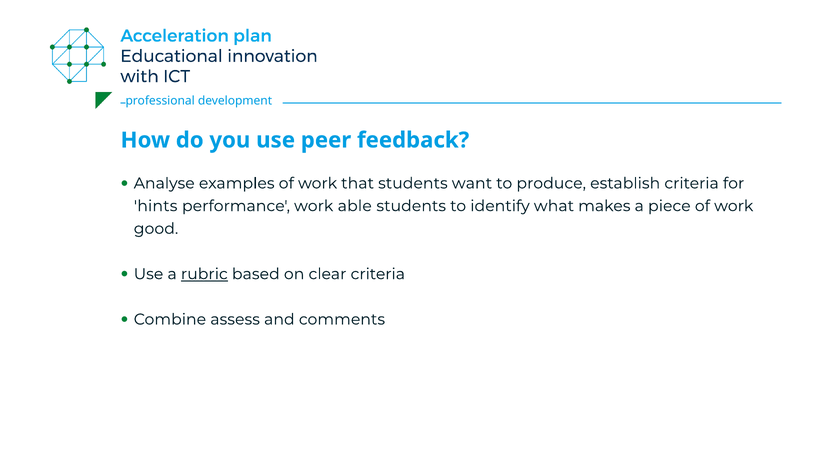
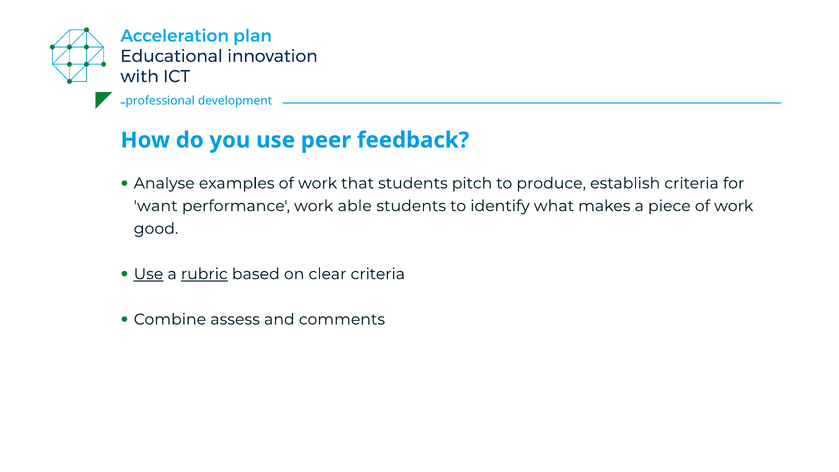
want: want -> pitch (472, 183)
hints: hints -> want (156, 206)
Use underline: none -> present (149, 274)
